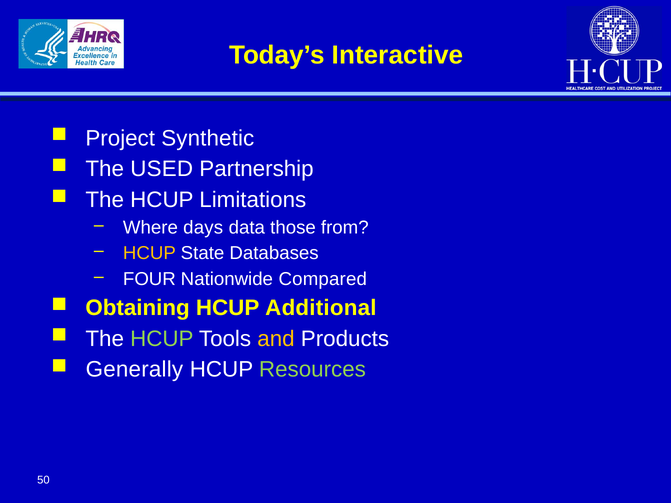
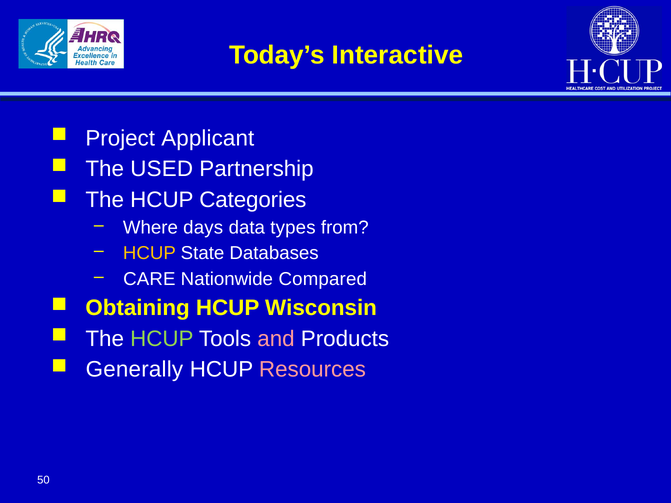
Synthetic: Synthetic -> Applicant (208, 138)
Limitations: Limitations -> Categories (253, 200)
those: those -> types (293, 228)
FOUR: FOUR -> CARE (149, 279)
Additional: Additional -> Wisconsin (321, 308)
and colour: yellow -> pink (276, 339)
Resources colour: light green -> pink (312, 370)
